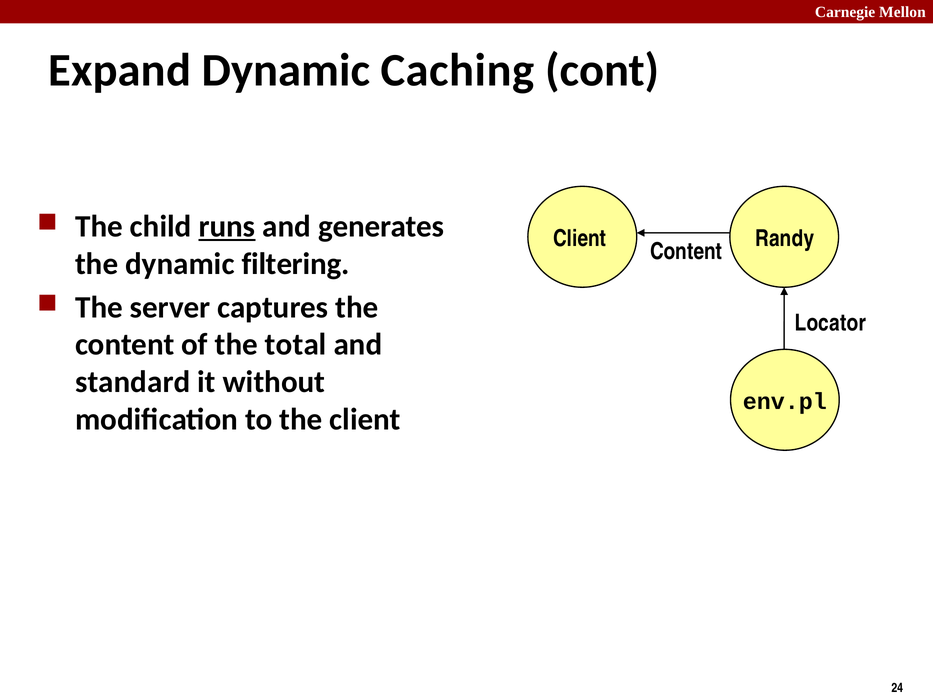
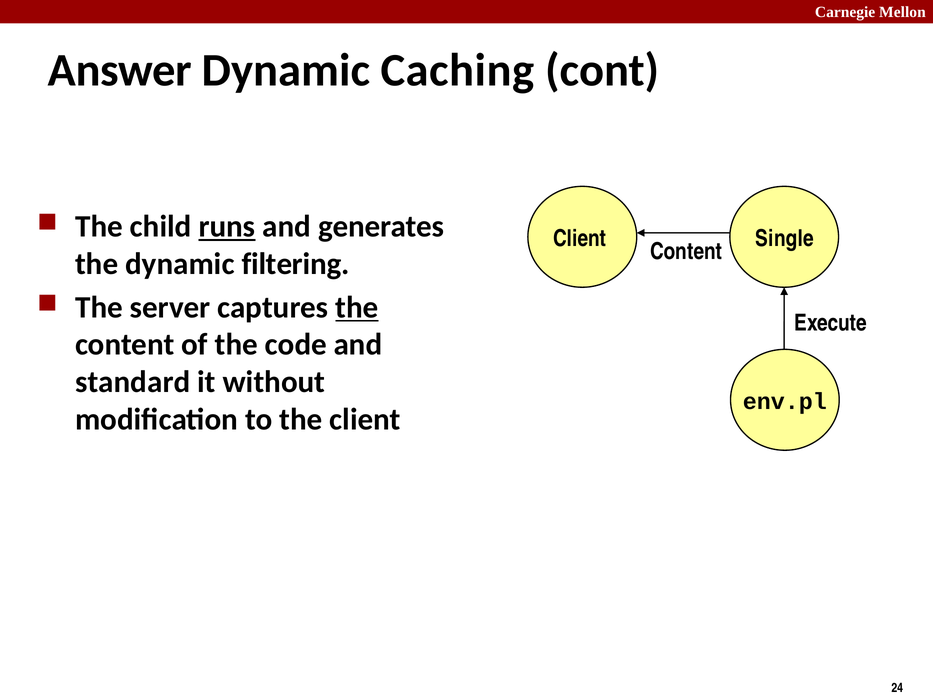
Expand: Expand -> Answer (120, 70)
Randy: Randy -> Single (785, 238)
the underline: none -> present (357, 307)
Locator: Locator -> Execute (831, 323)
total: total -> code (296, 345)
